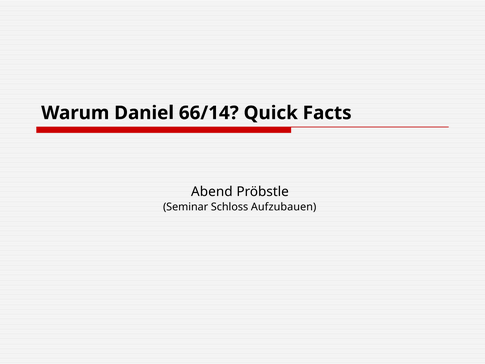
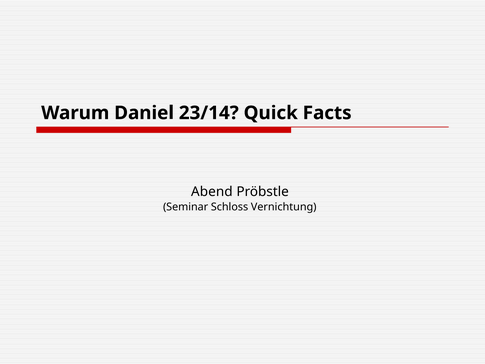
66/14: 66/14 -> 23/14 (209, 113)
Aufzubauen: Aufzubauen -> Vernichtung (284, 207)
